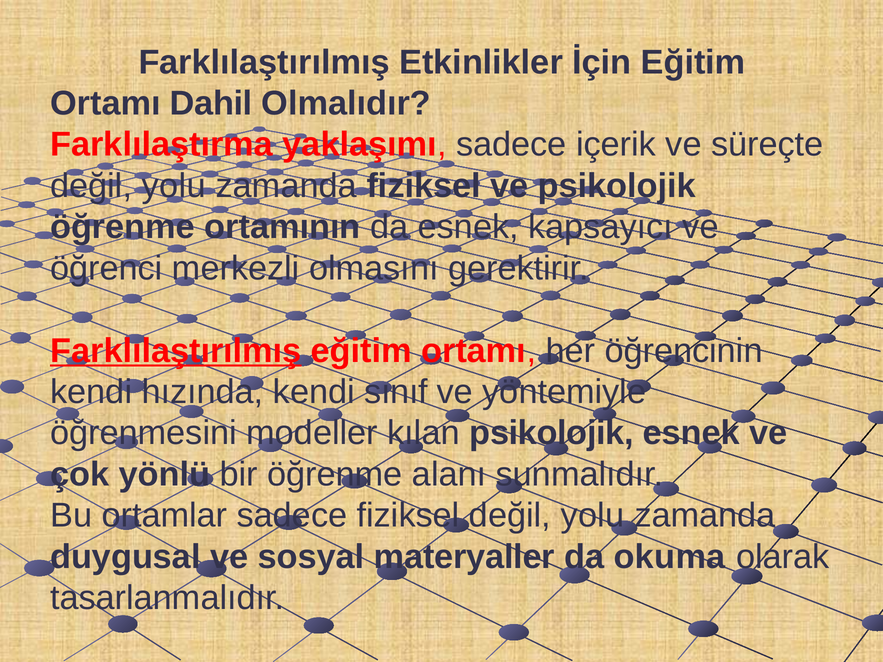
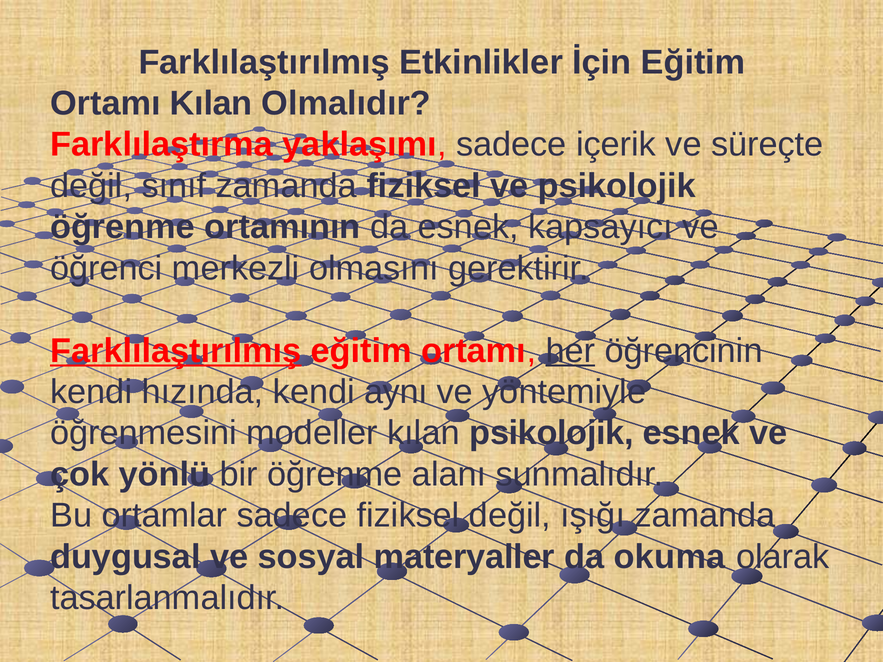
Ortamı Dahil: Dahil -> Kılan (211, 103)
yolu: yolu -> sınıf (174, 186)
her underline: none -> present (570, 351)
sınıf: sınıf -> aynı (396, 392)
fiziksel değil yolu: yolu -> ışığı (593, 516)
